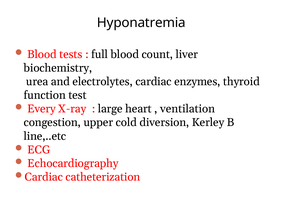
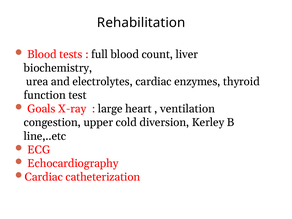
Hyponatremia: Hyponatremia -> Rehabilitation (141, 23)
Every: Every -> Goals (41, 109)
